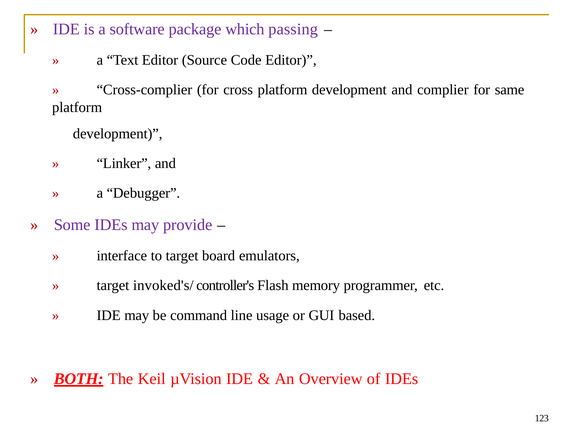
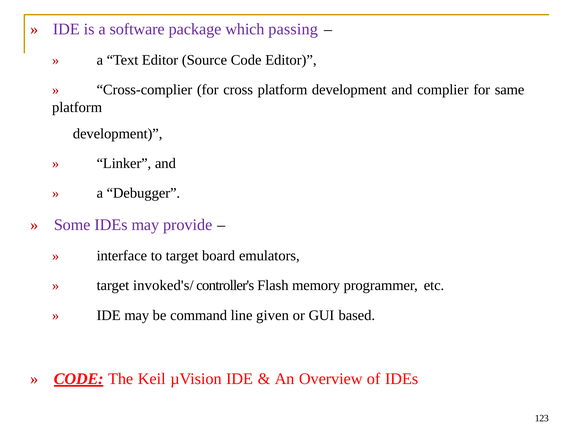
usage: usage -> given (273, 315)
BOTH: BOTH -> CODE (79, 379)
